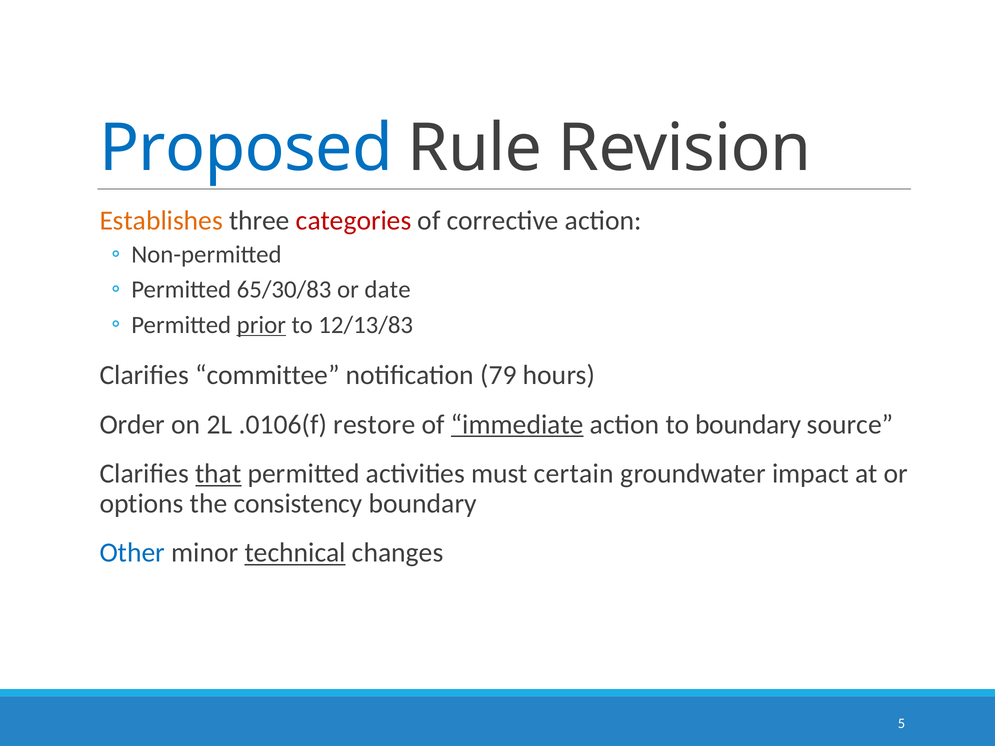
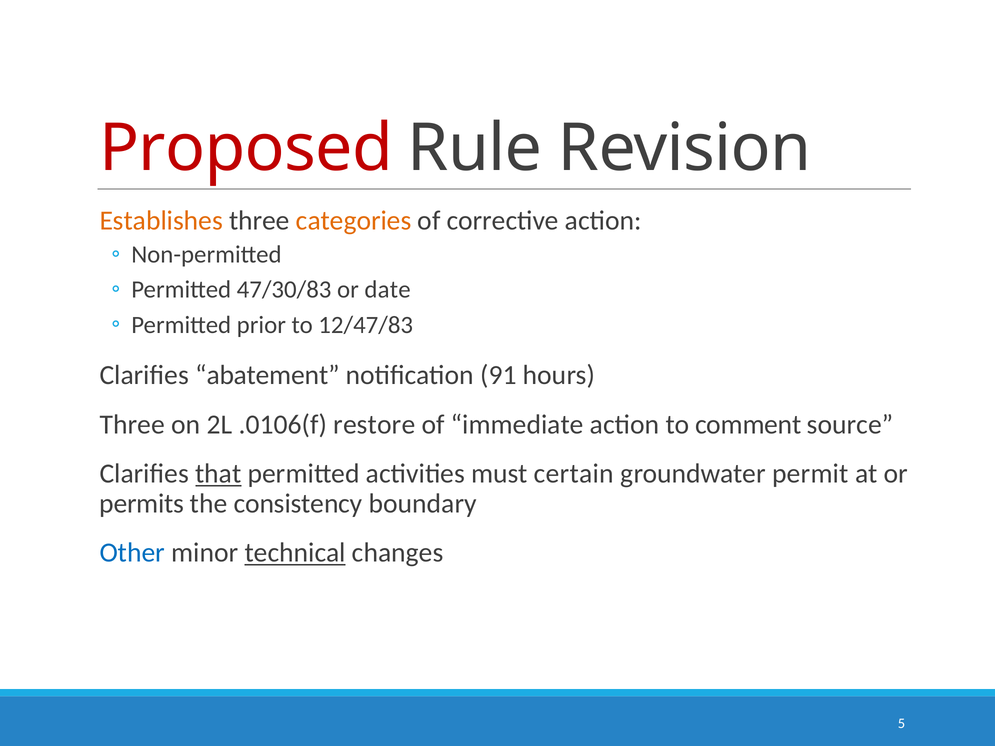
Proposed colour: blue -> red (246, 149)
categories colour: red -> orange (354, 221)
65/30/83: 65/30/83 -> 47/30/83 (284, 290)
prior underline: present -> none (261, 325)
12/13/83: 12/13/83 -> 12/47/83 (366, 325)
committee: committee -> abatement (267, 375)
79: 79 -> 91 (498, 375)
Order: Order -> Three (132, 425)
immediate underline: present -> none (517, 425)
to boundary: boundary -> comment (748, 425)
impact: impact -> permit (810, 474)
options: options -> permits (142, 504)
